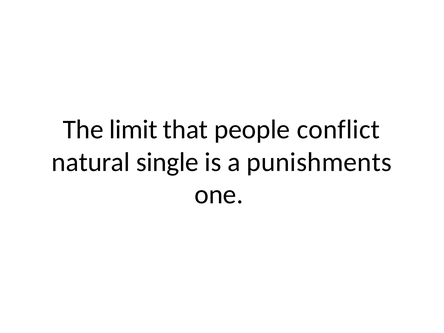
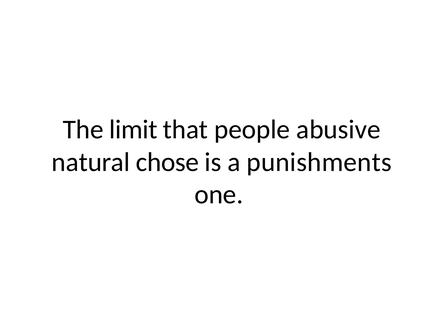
conflict: conflict -> abusive (338, 130)
single: single -> chose (167, 162)
